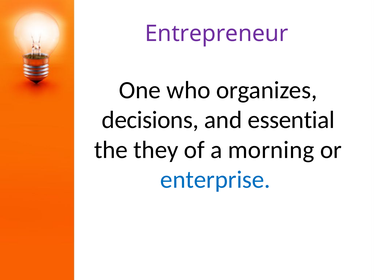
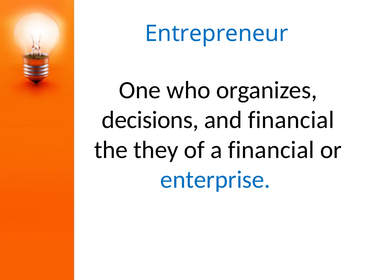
Entrepreneur colour: purple -> blue (217, 34)
and essential: essential -> financial (291, 120)
a morning: morning -> financial (271, 150)
